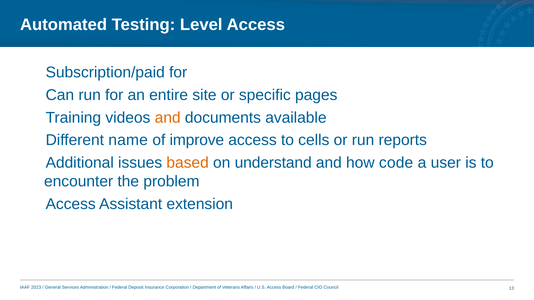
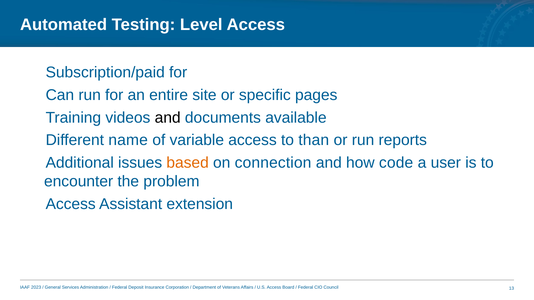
and colour: orange -> black (168, 118)
improve: improve -> variable (197, 140)
cells: cells -> than (314, 140)
understand: understand -> connection (273, 163)
